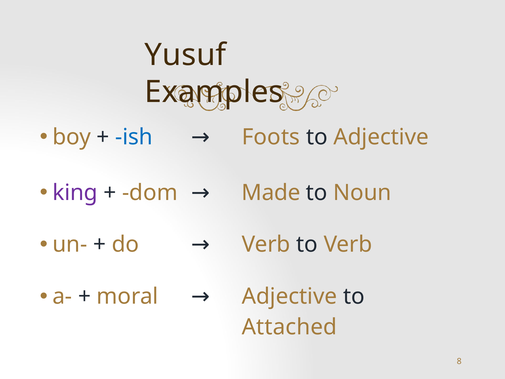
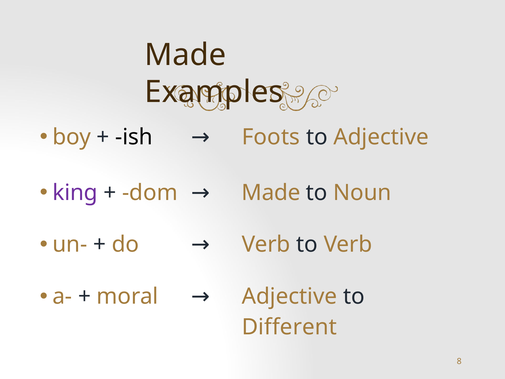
Yusuf: Yusuf -> Made (185, 55)
ish colour: blue -> black (134, 137)
Attached: Attached -> Different (289, 327)
